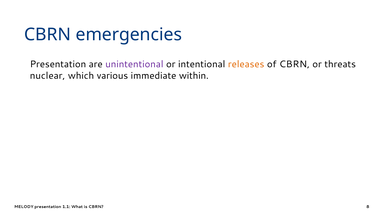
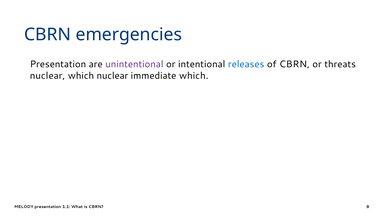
releases colour: orange -> blue (246, 64)
which various: various -> nuclear (112, 76)
immediate within: within -> which (194, 76)
